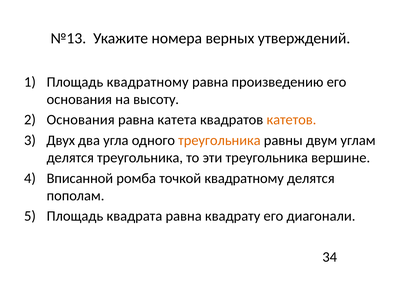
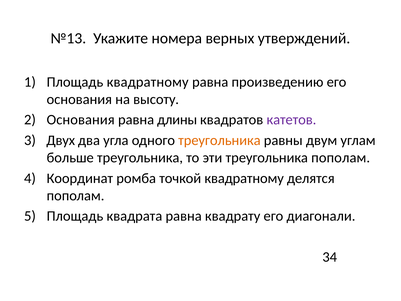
катета: катета -> длины (177, 120)
катетов colour: orange -> purple (291, 120)
делятся: делятся -> больше (70, 158)
треугольника вершине: вершине -> пополам (341, 158)
Вписанной: Вписанной -> Координат (80, 178)
